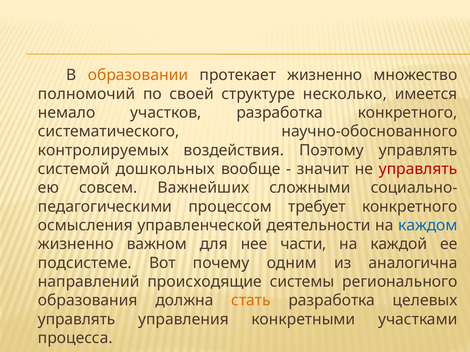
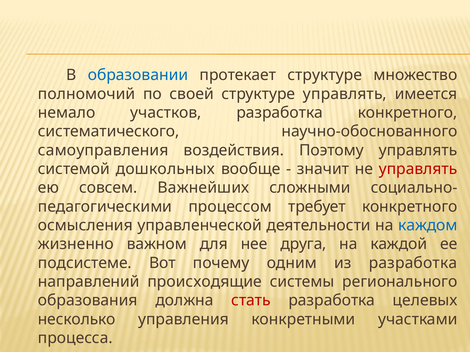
образовании colour: orange -> blue (138, 75)
протекает жизненно: жизненно -> структуре (325, 75)
структуре несколько: несколько -> управлять (345, 94)
контролируемых: контролируемых -> самоуправления (103, 150)
части: части -> друга (303, 244)
из аналогична: аналогична -> разработка (413, 263)
стать colour: orange -> red (251, 301)
управлять: управлять -> несколько (77, 320)
